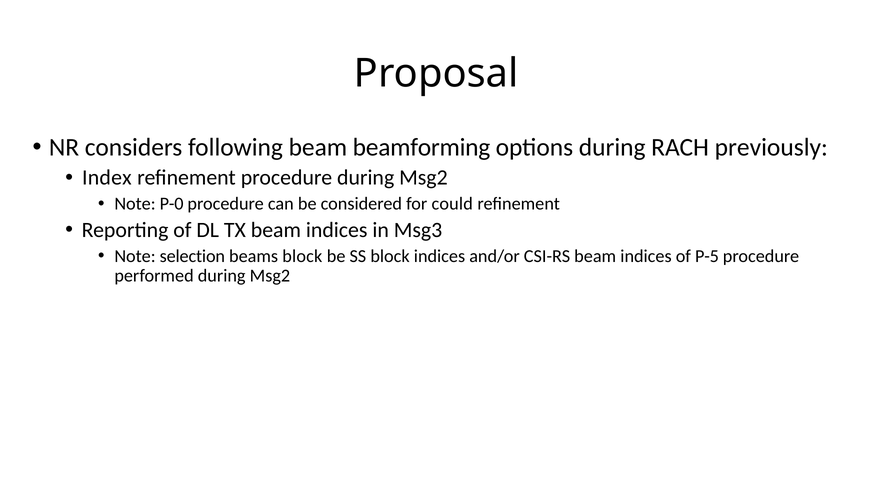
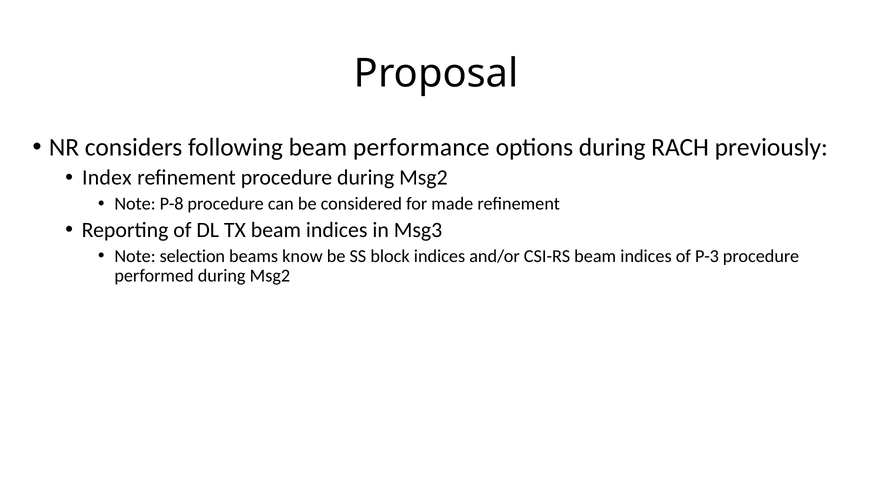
beamforming: beamforming -> performance (421, 148)
P-0: P-0 -> P-8 (172, 204)
could: could -> made (452, 204)
beams block: block -> know (302, 256)
P-5: P-5 -> P-3 (707, 256)
